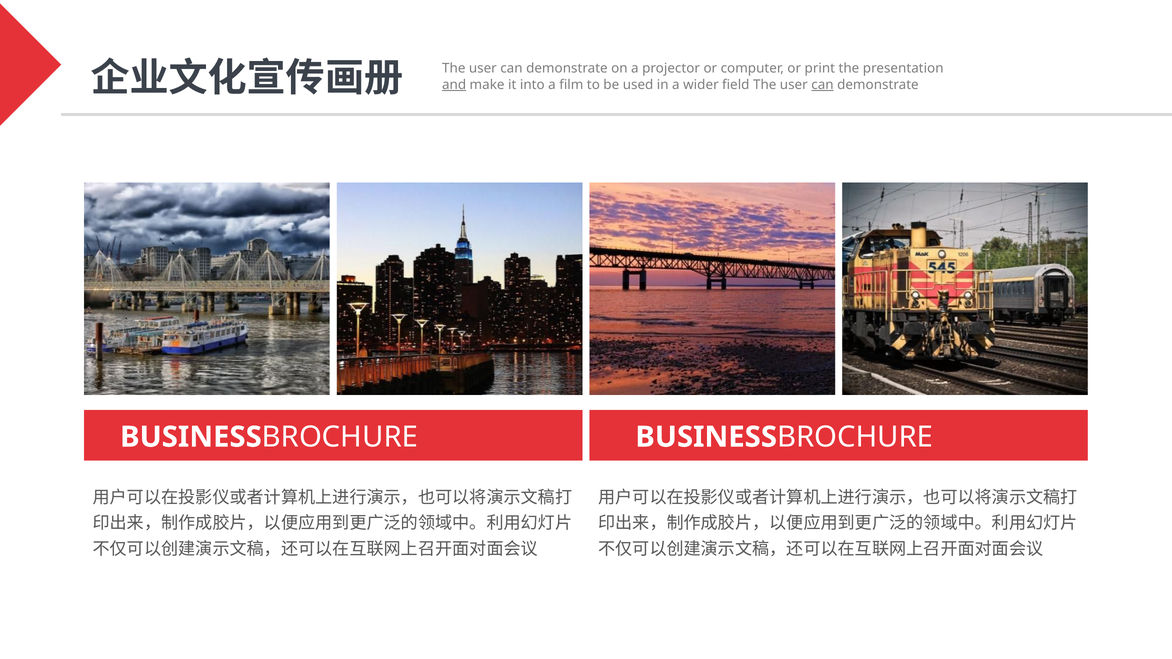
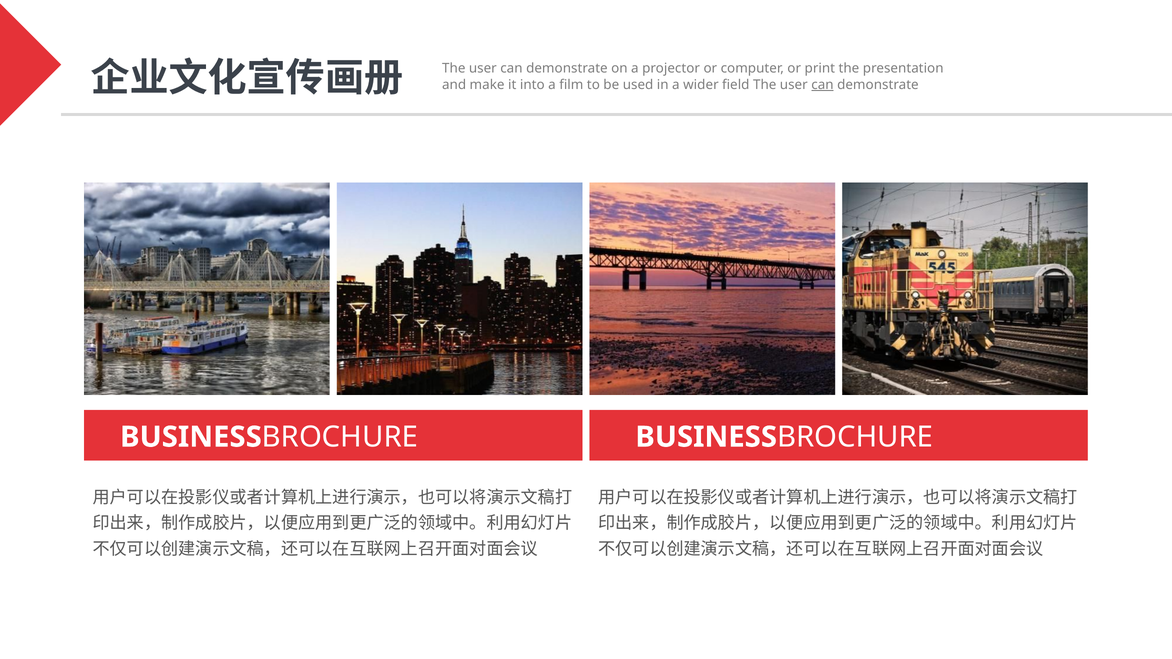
and underline: present -> none (454, 85)
